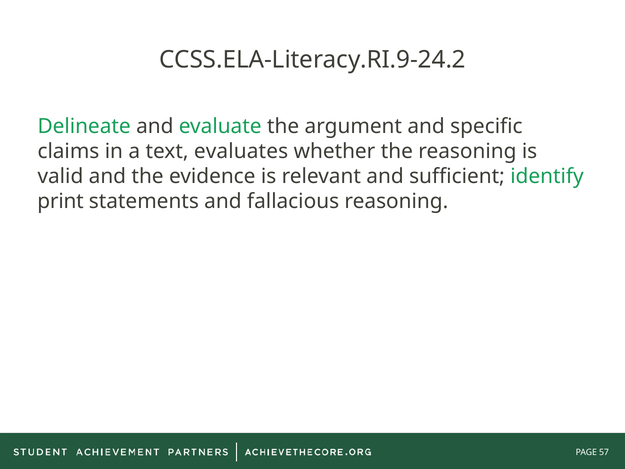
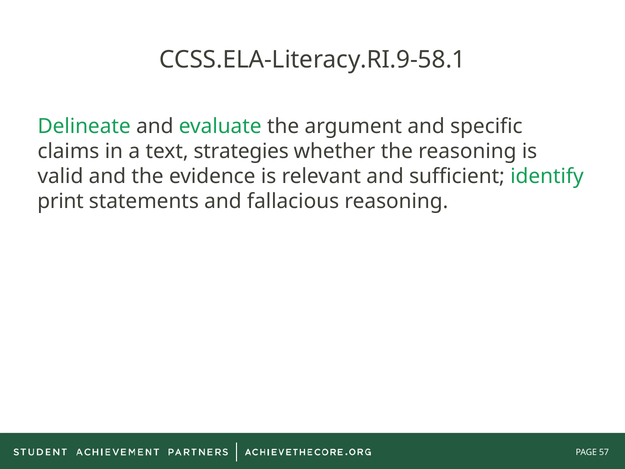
CCSS.ELA-Literacy.RI.9-24.2: CCSS.ELA-Literacy.RI.9-24.2 -> CCSS.ELA-Literacy.RI.9-58.1 (313, 60)
evaluates: evaluates -> strategies (241, 151)
